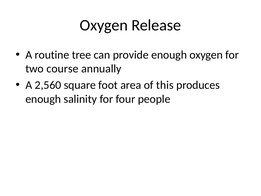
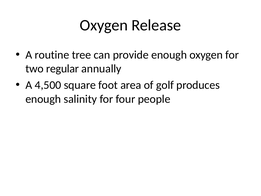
course: course -> regular (63, 69)
2,560: 2,560 -> 4,500 (48, 85)
this: this -> golf (165, 85)
